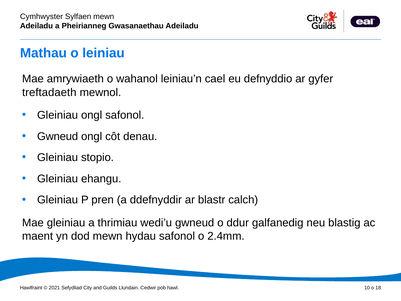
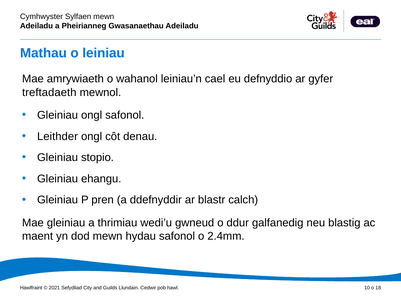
Gwneud: Gwneud -> Leithder (58, 136)
